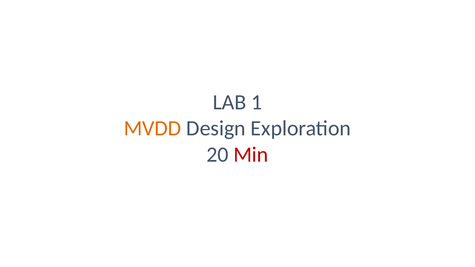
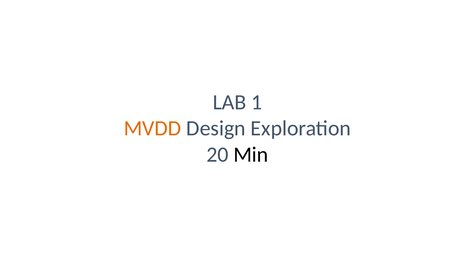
Min colour: red -> black (251, 155)
